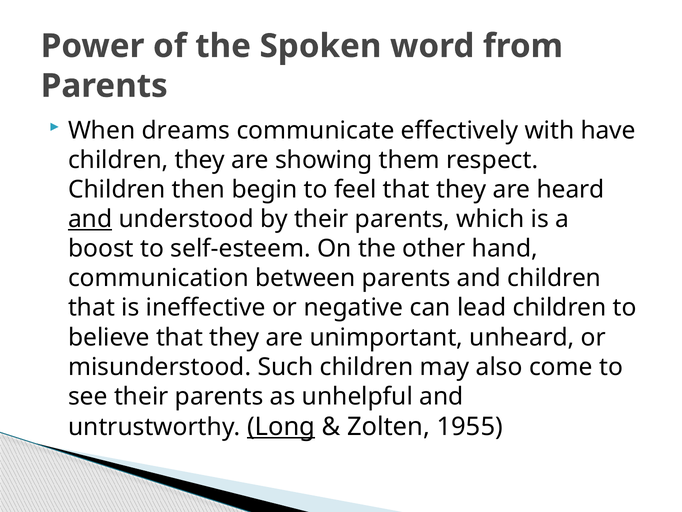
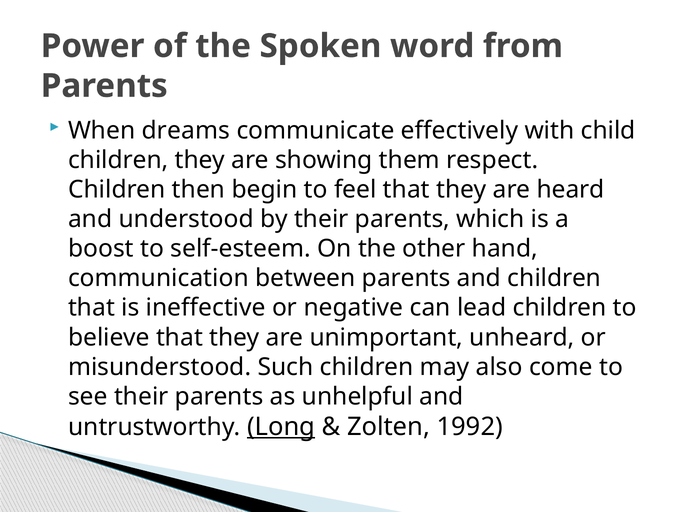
have: have -> child (608, 130)
and underline: present -> none (90, 219)
1955: 1955 -> 1992 (470, 426)
